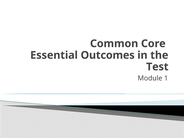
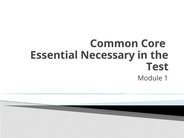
Outcomes: Outcomes -> Necessary (108, 55)
